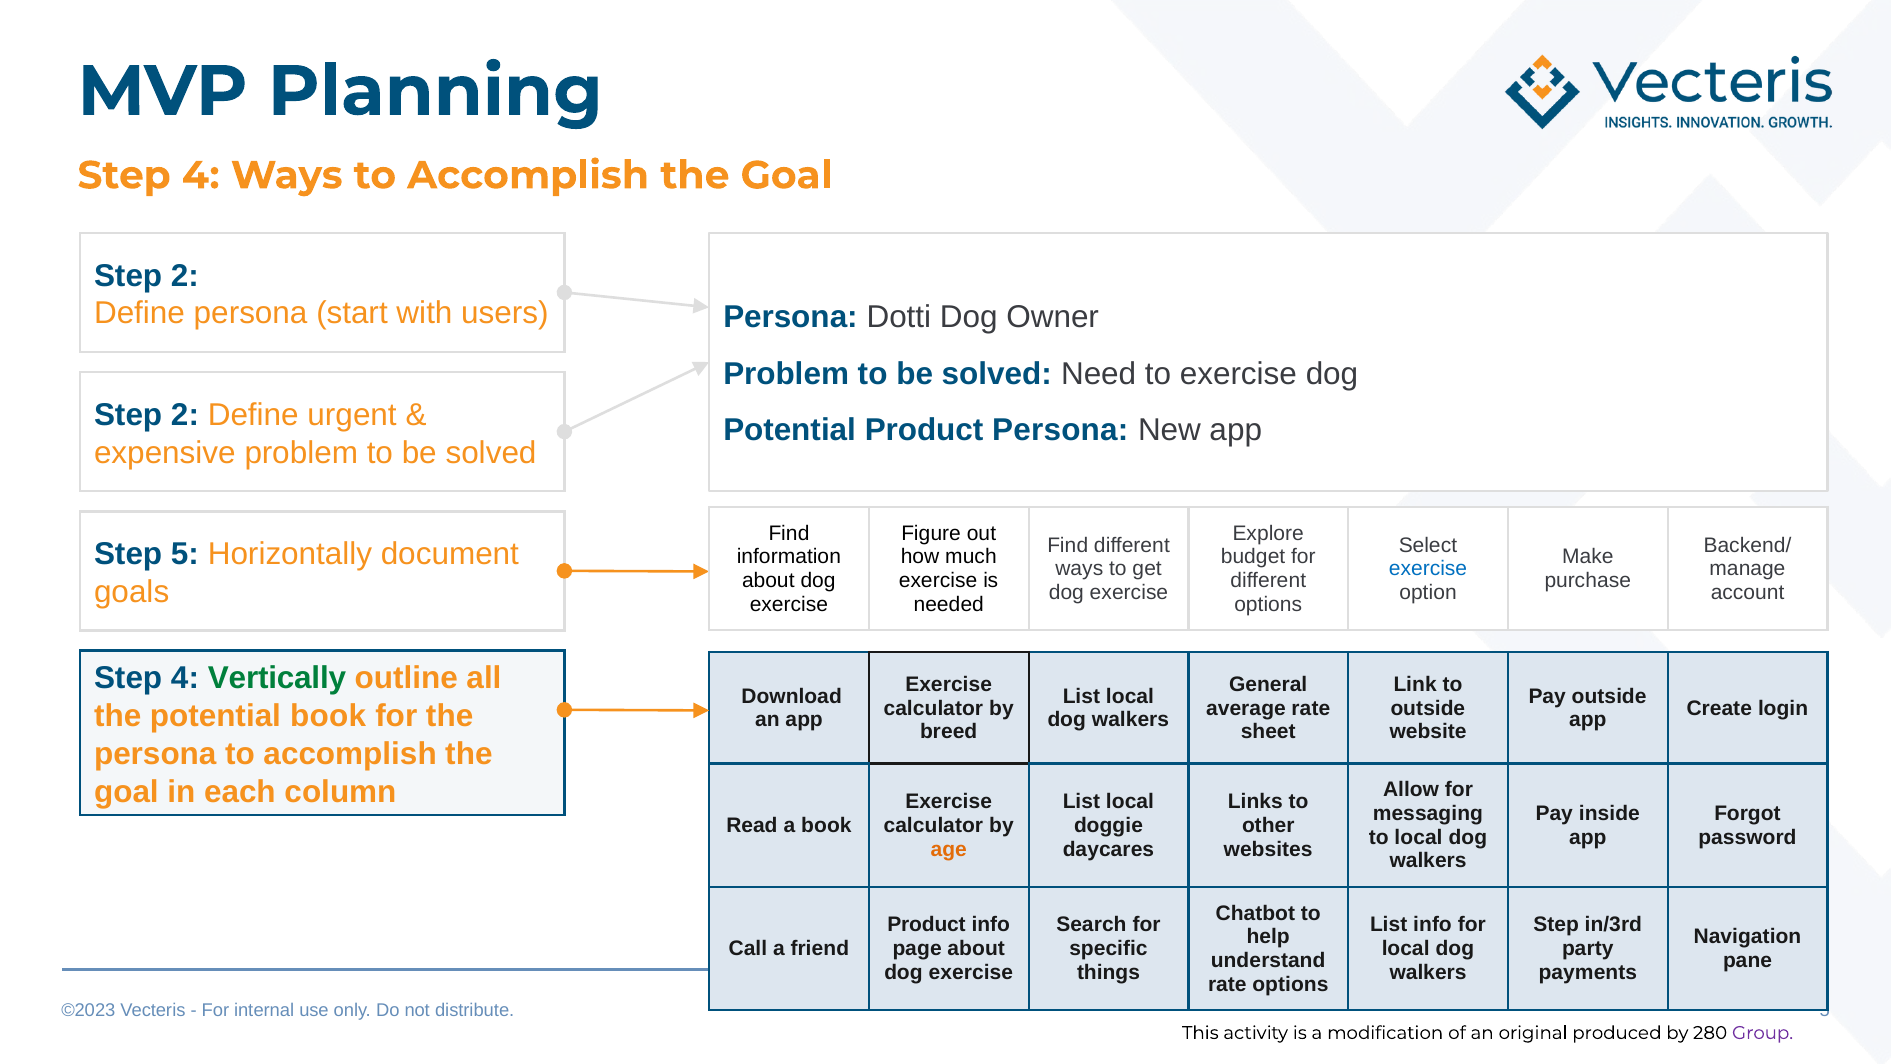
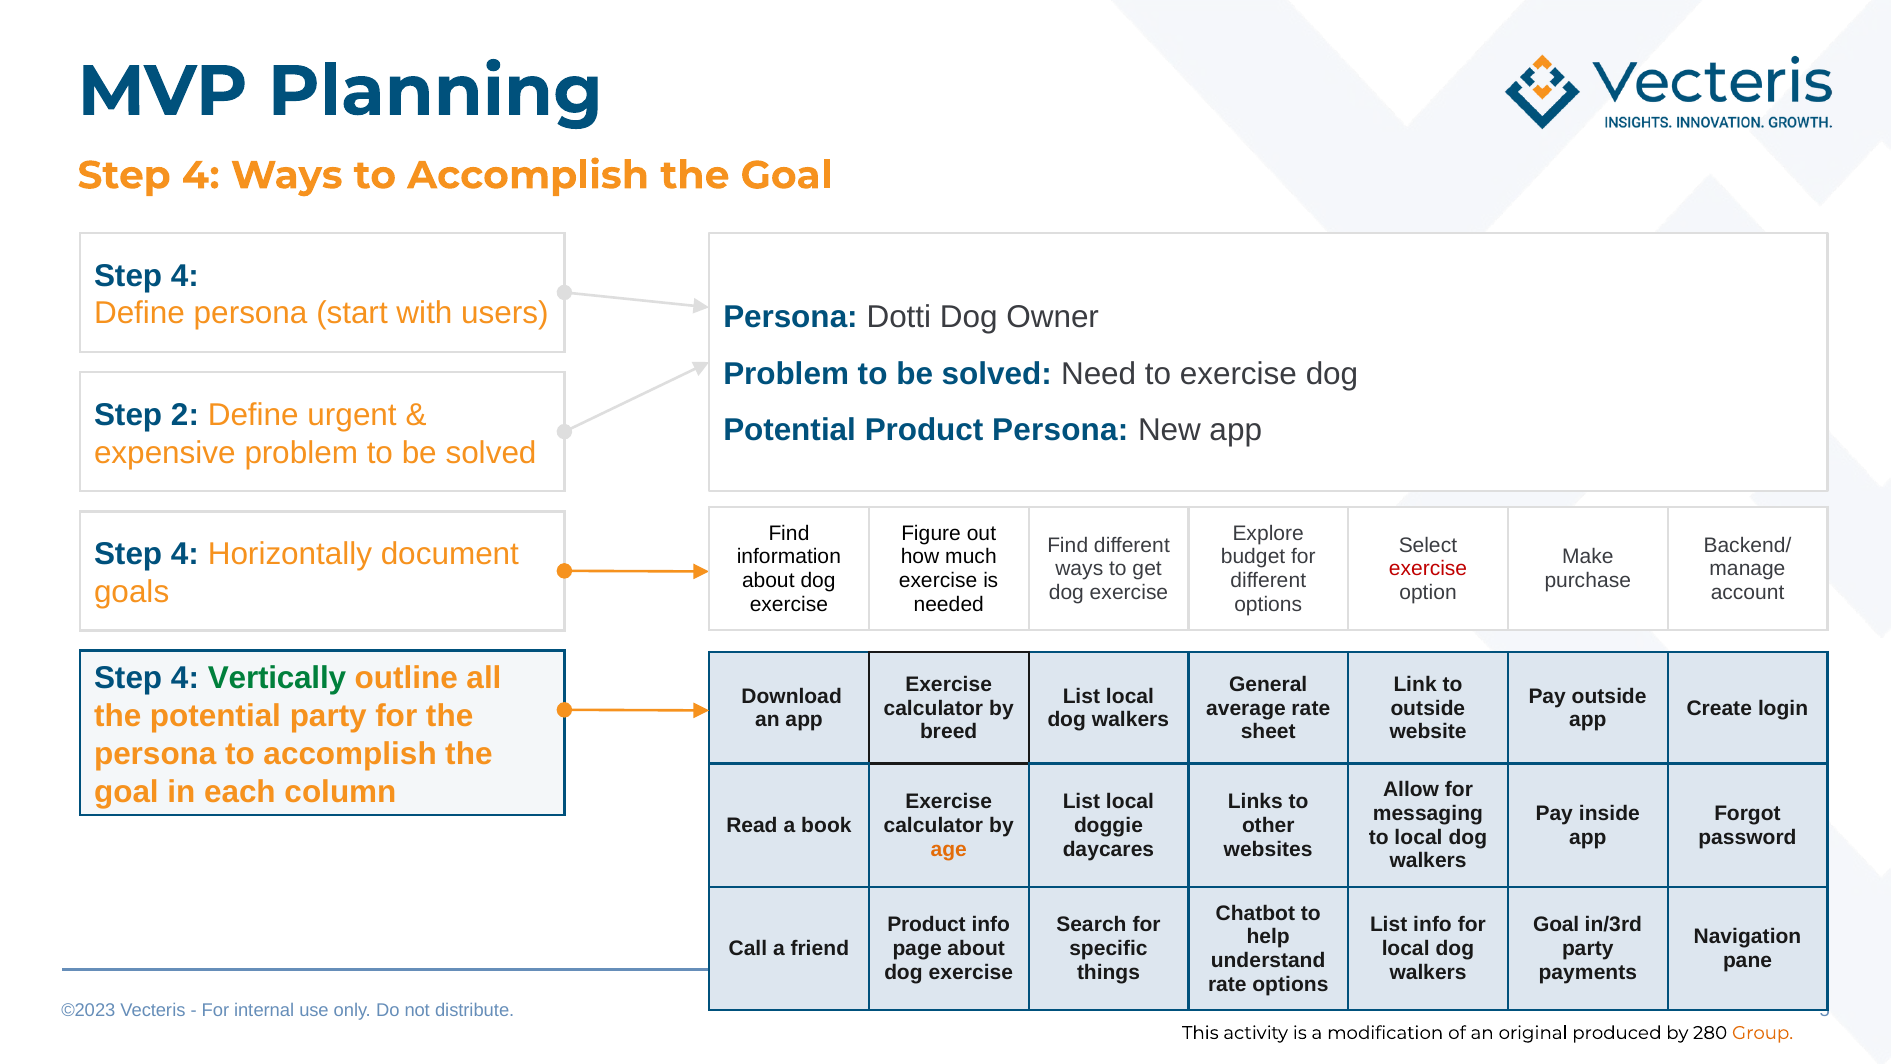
2: 2 -> 4 (185, 276)
5: 5 -> 4 (185, 554)
exercise colour: blue -> red (1428, 569)
potential book: book -> party (328, 716)
Step: Step -> Goal (1556, 925)
Group colour: purple -> orange (1763, 1033)
